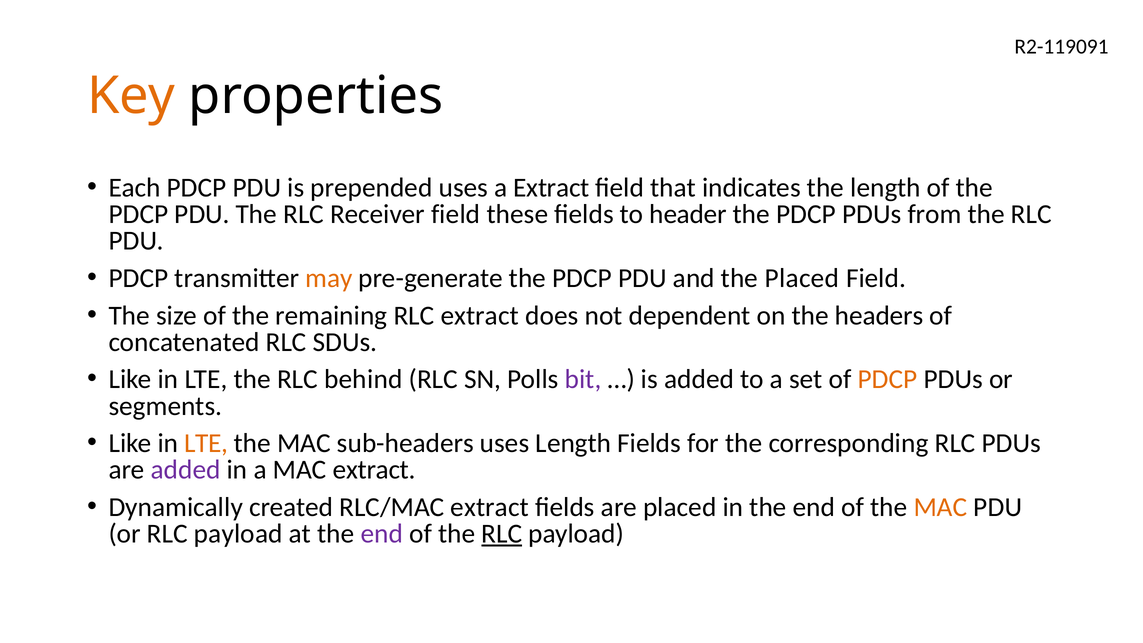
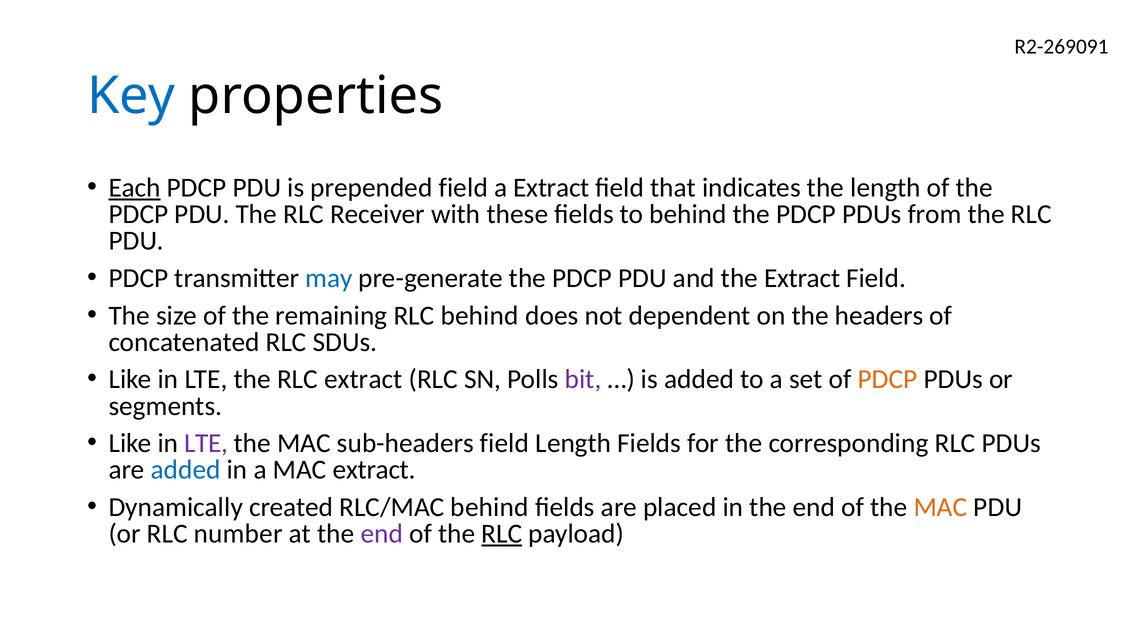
R2-119091: R2-119091 -> R2-269091 (1062, 47)
Key colour: orange -> blue (131, 96)
Each underline: none -> present (135, 188)
prepended uses: uses -> field (463, 188)
Receiver field: field -> with (456, 214)
to header: header -> behind (688, 214)
may colour: orange -> blue (329, 278)
the Placed: Placed -> Extract (802, 278)
RLC extract: extract -> behind (480, 315)
RLC behind: behind -> extract (363, 379)
LTE colour: orange -> purple (206, 443)
sub-headers uses: uses -> field (505, 443)
added colour: purple -> blue (186, 470)
RLC/MAC extract: extract -> behind (490, 507)
or RLC payload: payload -> number (238, 534)
